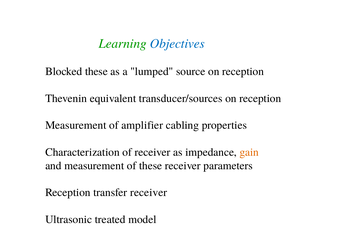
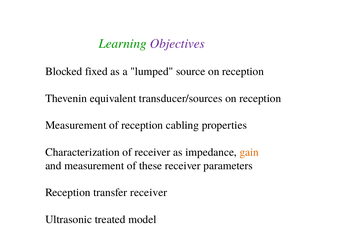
Objectives colour: blue -> purple (177, 44)
Blocked these: these -> fixed (96, 72)
of amplifier: amplifier -> reception (142, 126)
